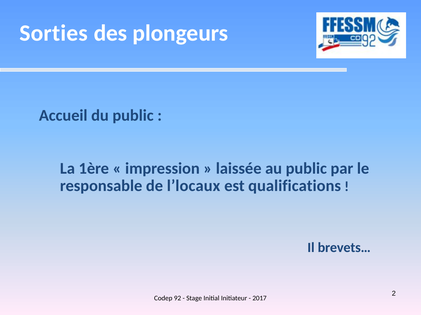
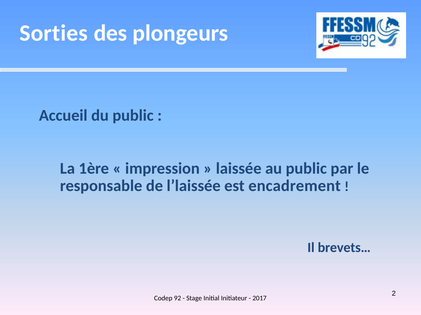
l’locaux: l’locaux -> l’laissée (194, 186)
qualifications: qualifications -> encadrement (295, 186)
